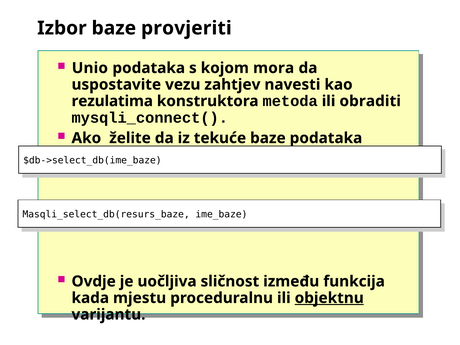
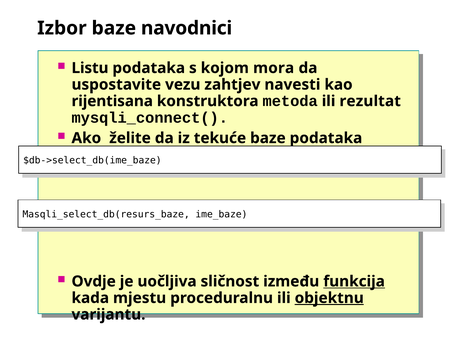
provjeriti: provjeriti -> navodnici (187, 28)
Unio: Unio -> Listu (90, 68)
rezulatima: rezulatima -> rijentisana (112, 101)
obraditi: obraditi -> rezultat (370, 101)
funkcija underline: none -> present (354, 281)
